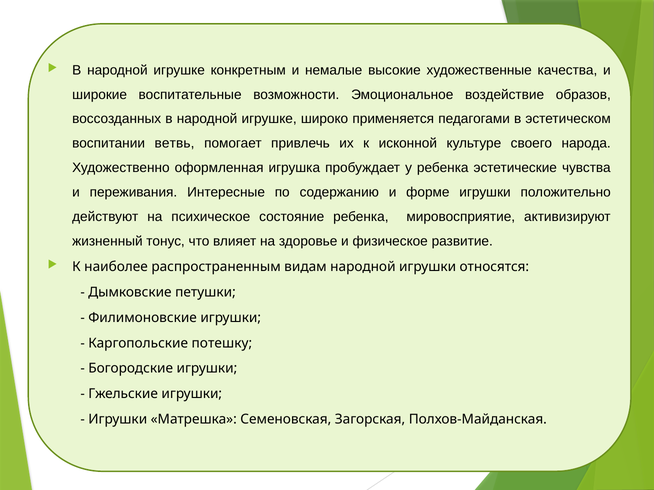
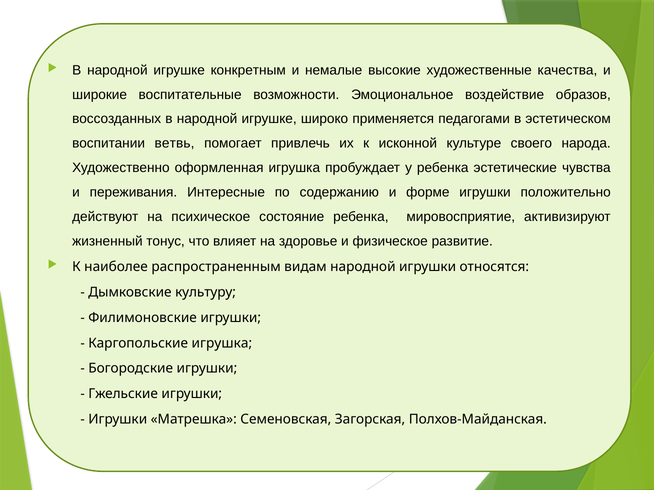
петушки: петушки -> культуру (206, 293)
Каргопольские потешку: потешку -> игрушка (222, 343)
